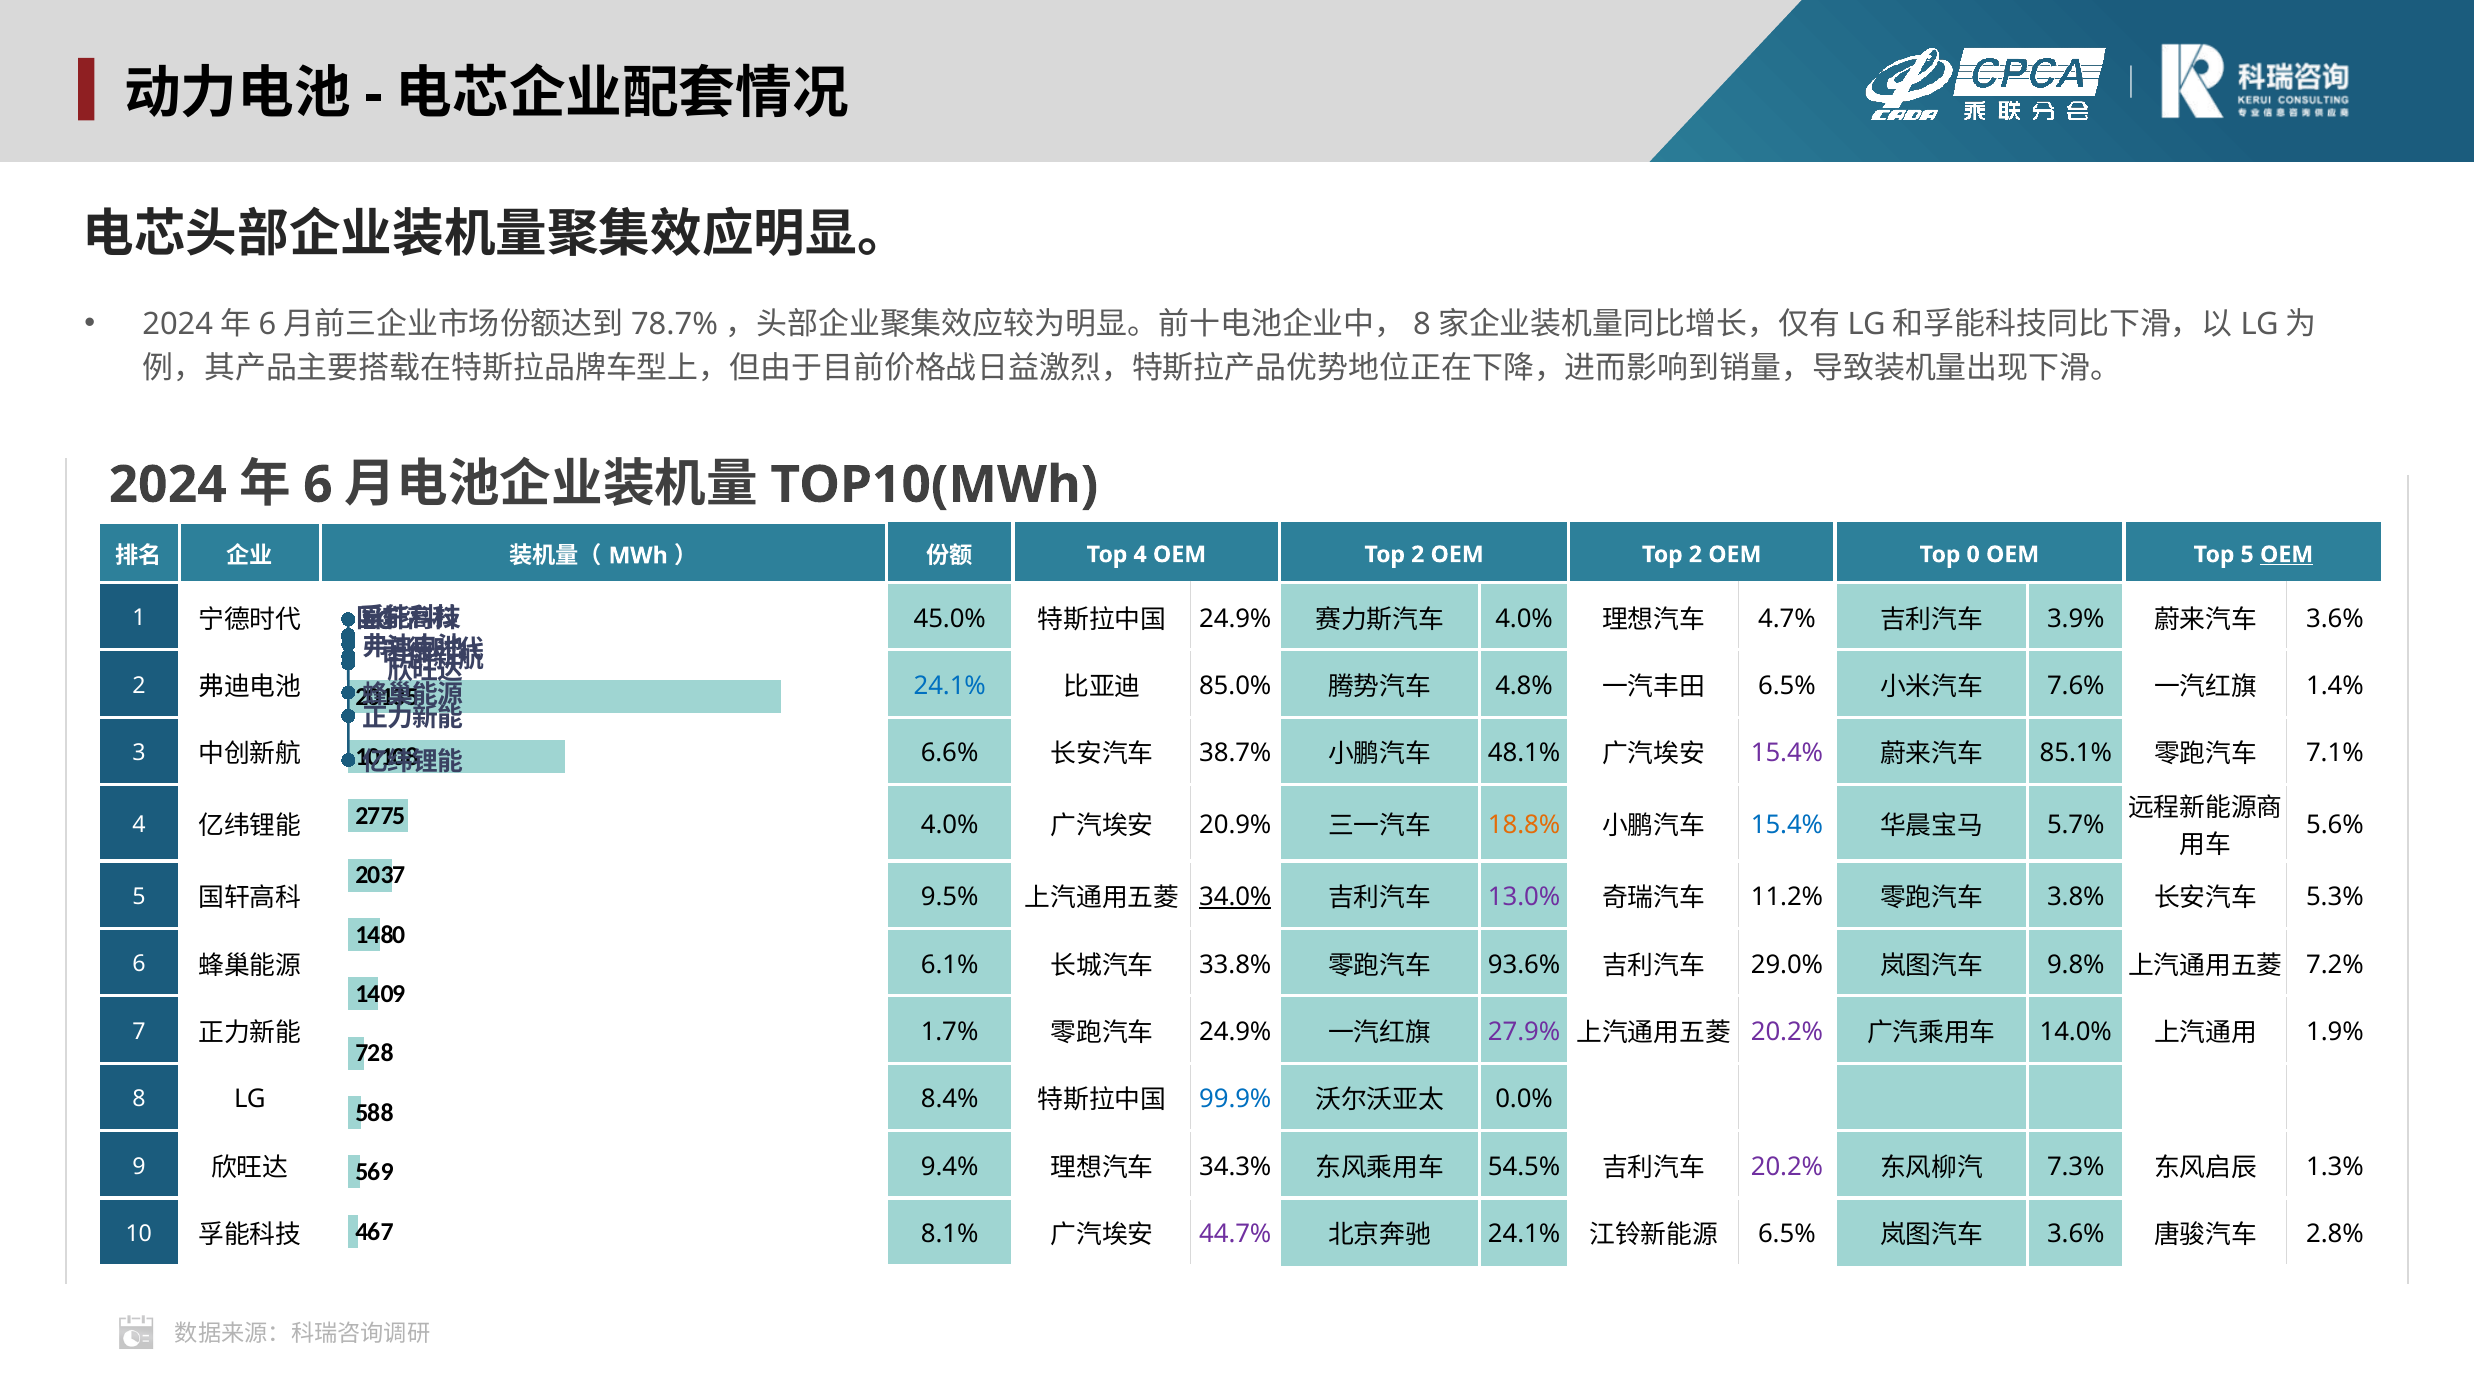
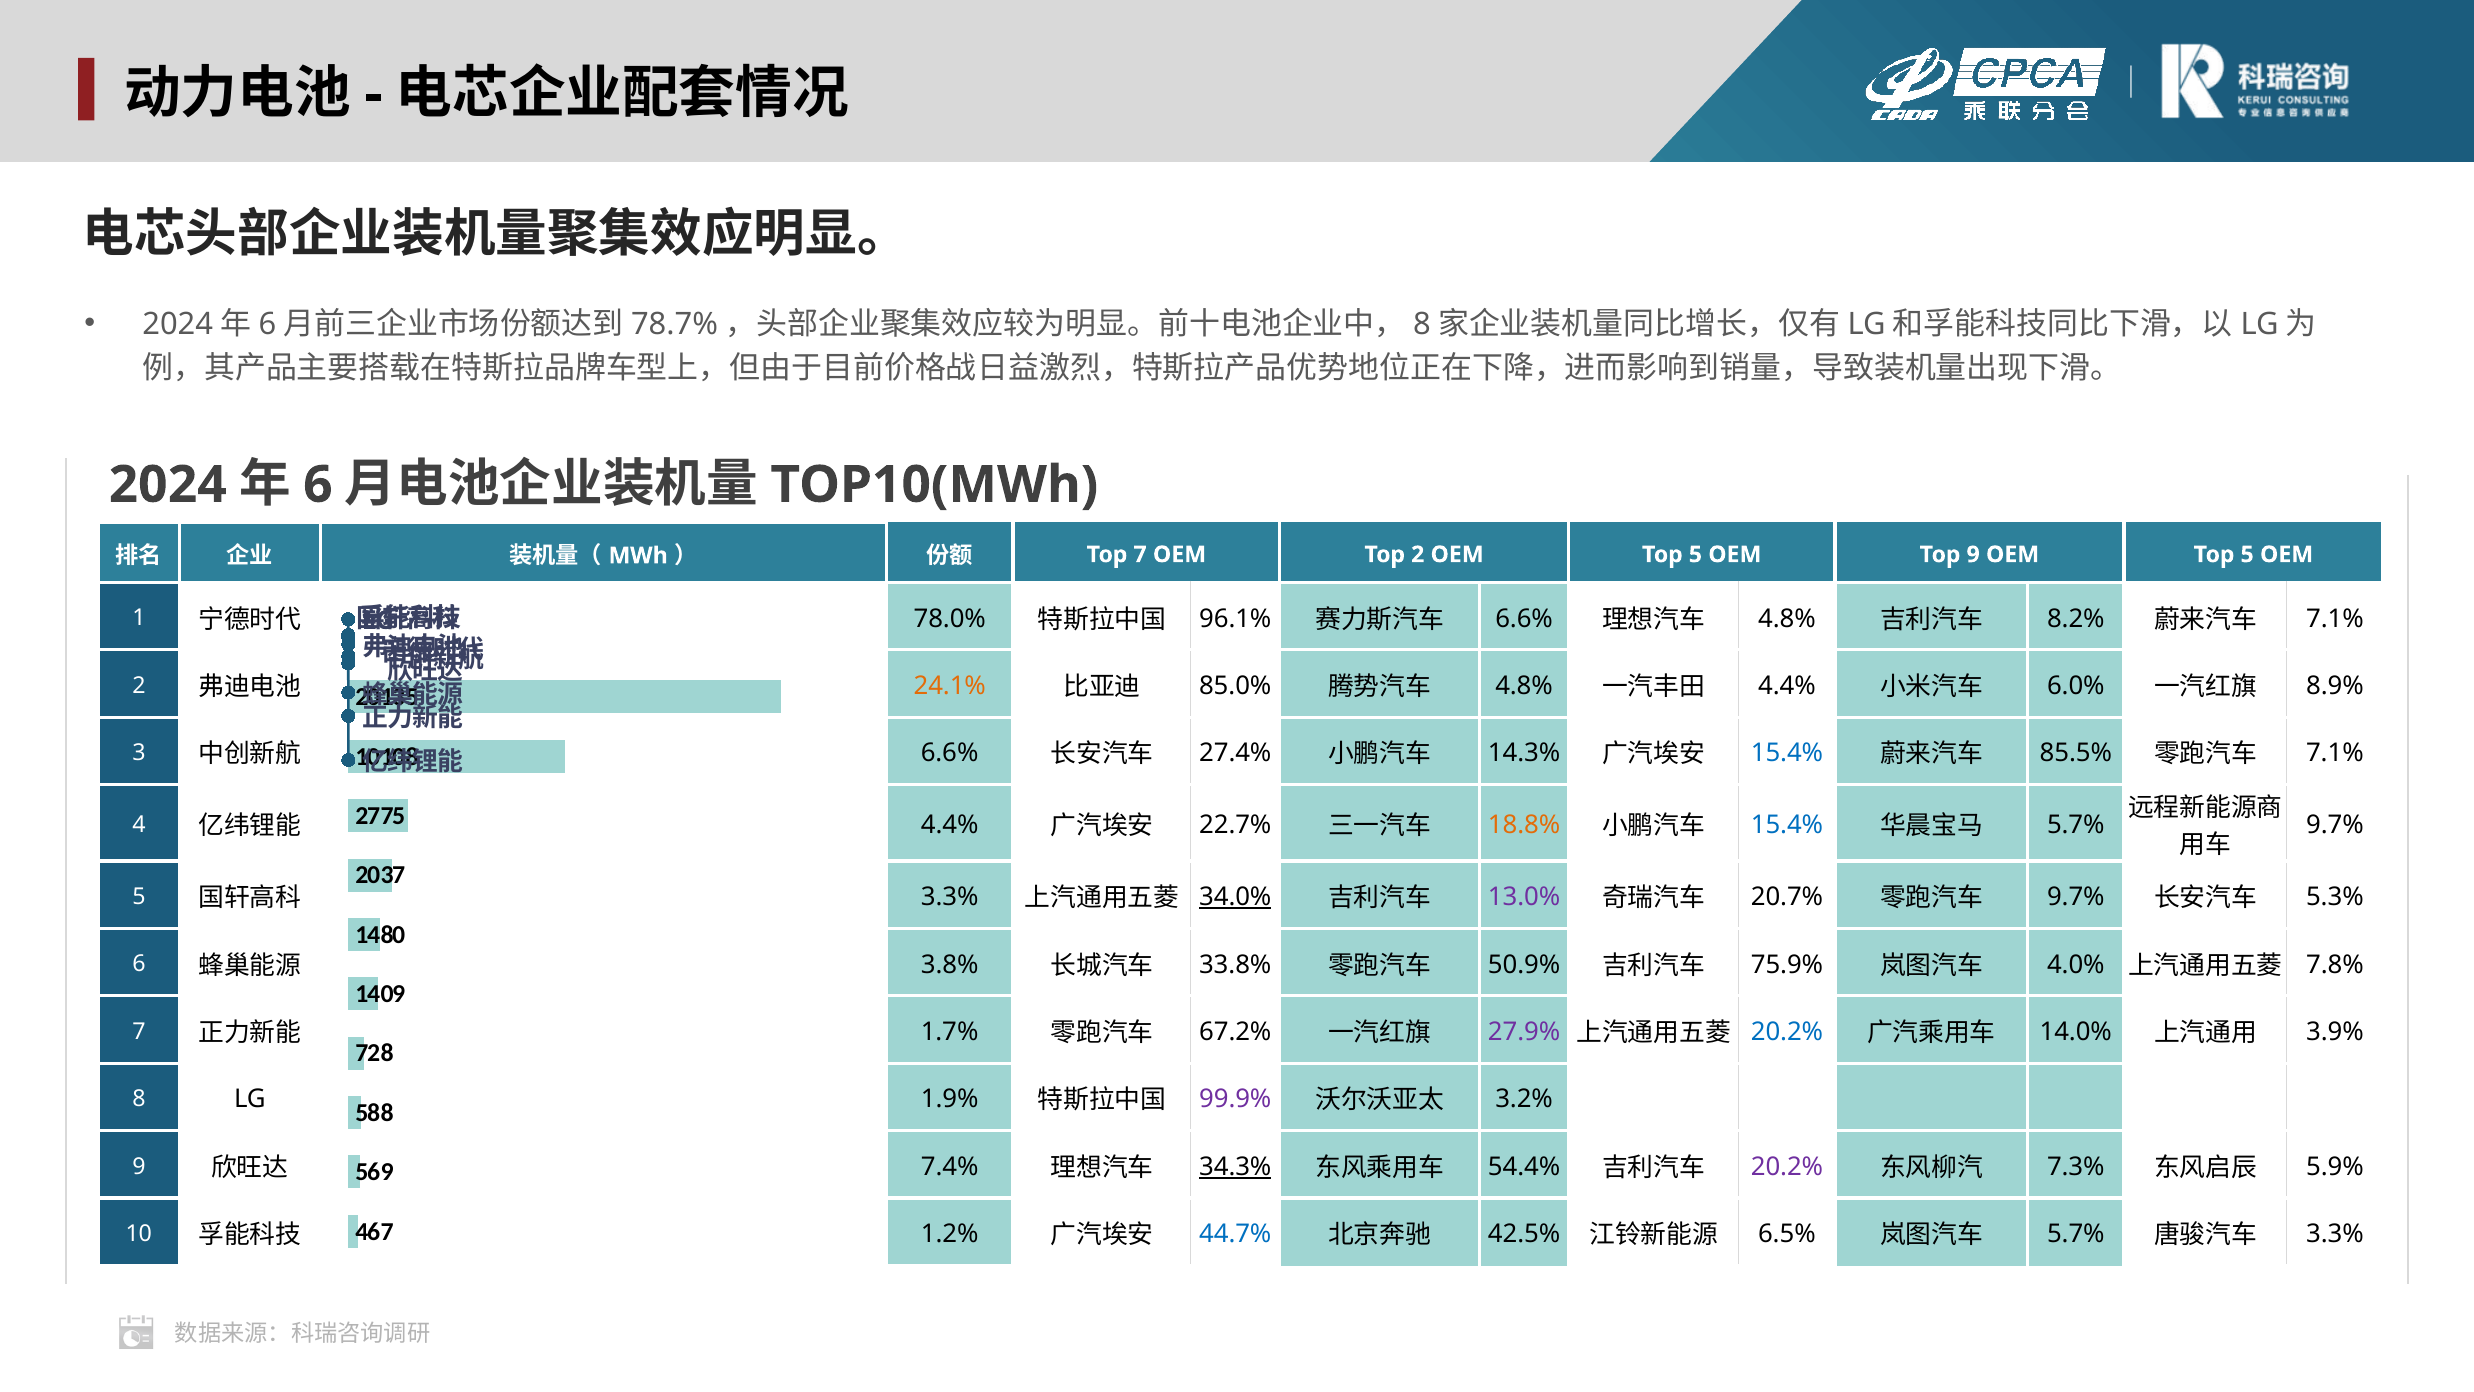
Top 4: 4 -> 7 (1140, 554)
2 OEM Top 2: 2 -> 5 (1695, 554)
Top 0: 0 -> 9 (1973, 554)
OEM underline: present -> none (2287, 554)
45.0%: 45.0% -> 78.0% (950, 618)
24.9%: 24.9% -> 96.1% (1235, 618)
4.0%: 4.0% -> 6.6% (1524, 618)
4.7%: 4.7% -> 4.8% (1787, 618)
3.9%: 3.9% -> 8.2% (2076, 618)
3.6%: 3.6% -> 7.1% (2335, 618)
24.1% colour: blue -> orange (950, 686)
6.5%: 6.5% -> 4.4% (1787, 686)
7.6%: 7.6% -> 6.0% (2076, 686)
1.4%: 1.4% -> 8.9% (2335, 686)
38.7%: 38.7% -> 27.4% (1235, 753)
48.1%: 48.1% -> 14.3% (1524, 753)
15.4% colour: purple -> blue (1787, 753)
85.1%: 85.1% -> 85.5% (2076, 753)
5.6%: 5.6% -> 9.7% (2335, 825)
4.0%: 4.0% -> 4.4% (950, 825)
20.9%: 20.9% -> 22.7% (1235, 825)
9.5%: 9.5% -> 3.3% (950, 897)
11.2%: 11.2% -> 20.7% (1787, 897)
3.8%: 3.8% -> 9.7% (2076, 897)
6.1%: 6.1% -> 3.8% (950, 964)
93.6%: 93.6% -> 50.9% (1524, 964)
29.0%: 29.0% -> 75.9% (1787, 964)
9.8%: 9.8% -> 4.0% (2076, 964)
7.2%: 7.2% -> 7.8% (2335, 964)
24.9%: 24.9% -> 67.2% (1235, 1032)
20.2% colour: purple -> blue (1787, 1032)
1.9%: 1.9% -> 3.9% (2335, 1032)
8.4%: 8.4% -> 1.9% (950, 1099)
99.9% colour: blue -> purple (1235, 1099)
0.0%: 0.0% -> 3.2% (1524, 1099)
9.4%: 9.4% -> 7.4% (950, 1167)
34.3% underline: none -> present (1235, 1167)
54.5%: 54.5% -> 54.4% (1524, 1167)
1.3%: 1.3% -> 5.9% (2335, 1167)
8.1%: 8.1% -> 1.2% (950, 1234)
44.7% colour: purple -> blue (1235, 1234)
24.1%: 24.1% -> 42.5% (1524, 1234)
3.6%: 3.6% -> 5.7% (2076, 1234)
2.8%: 2.8% -> 3.3% (2335, 1234)
